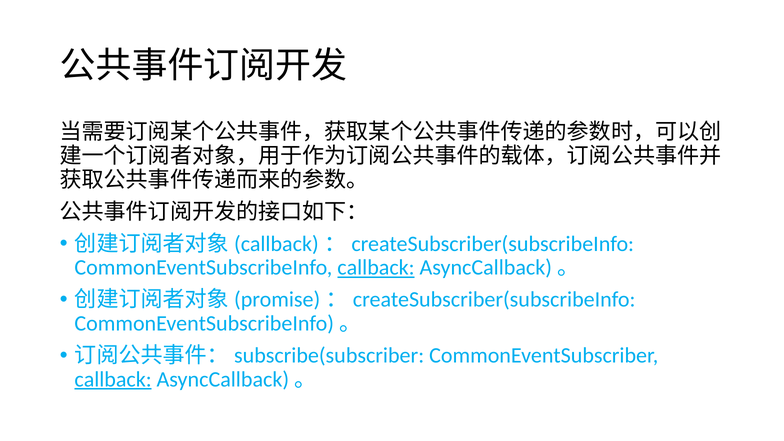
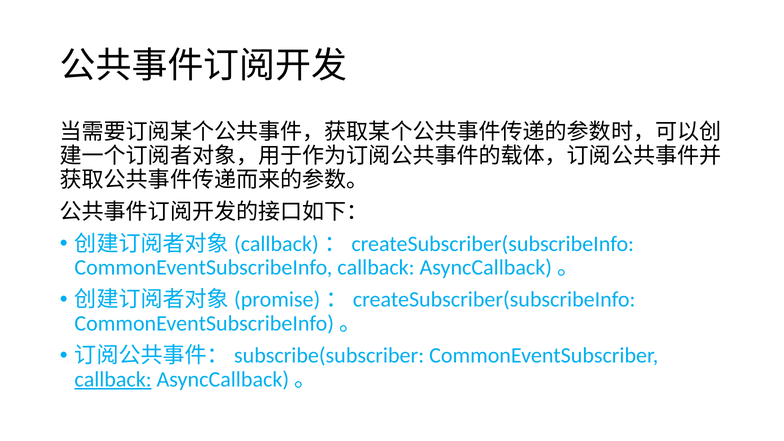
callback underline: present -> none (376, 268)
